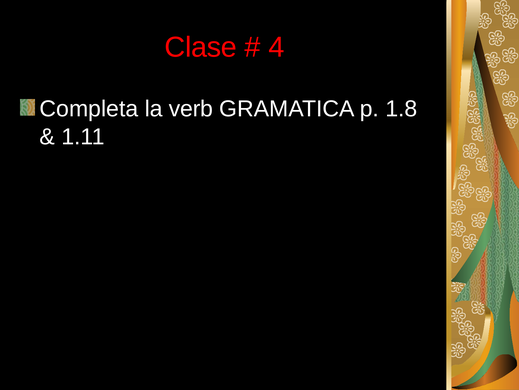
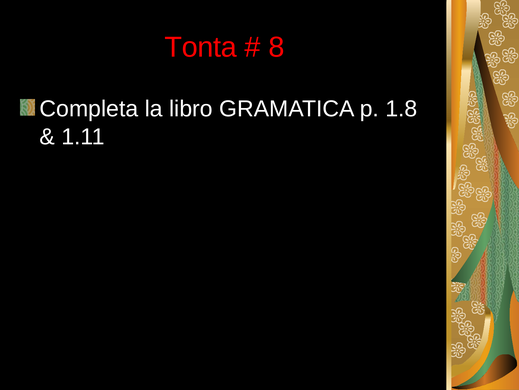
Clase: Clase -> Tonta (201, 47)
4: 4 -> 8 (277, 47)
verb: verb -> libro (191, 109)
